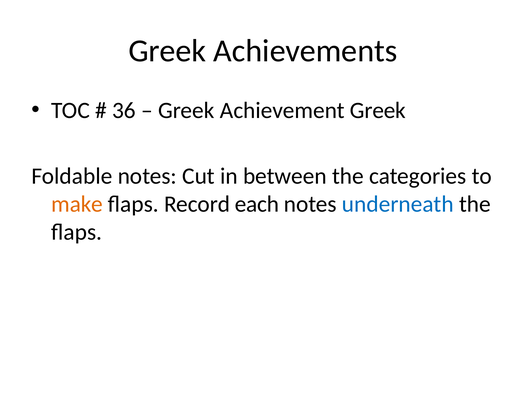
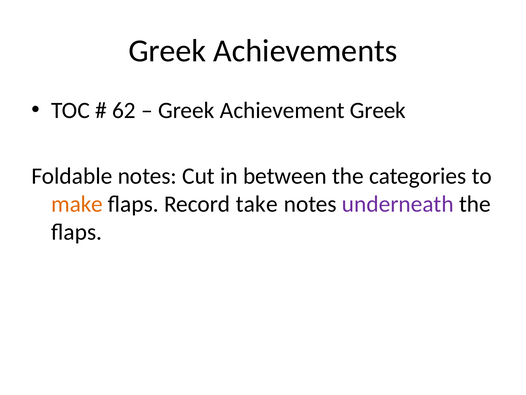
36: 36 -> 62 (124, 110)
each: each -> take (257, 204)
underneath colour: blue -> purple (398, 204)
